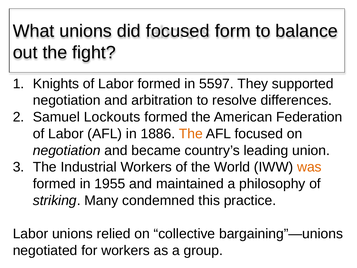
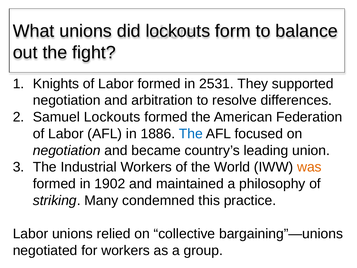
did focused: focused -> lockouts (178, 31)
5597: 5597 -> 2531 (216, 84)
The colour: orange -> blue (191, 134)
1955: 1955 -> 1902 (110, 184)
